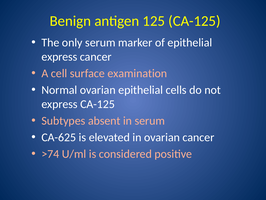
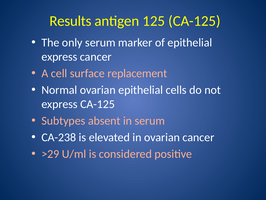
Benign: Benign -> Results (70, 21)
examination: examination -> replacement (137, 73)
CA-625: CA-625 -> CA-238 (59, 137)
>74: >74 -> >29 (50, 154)
